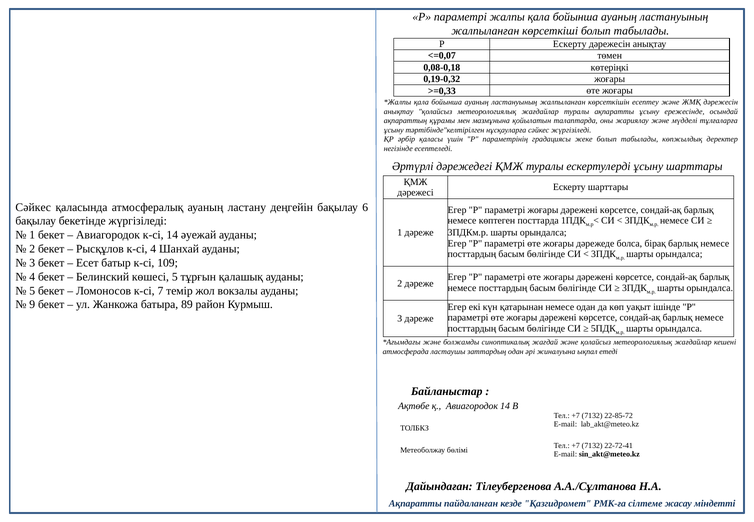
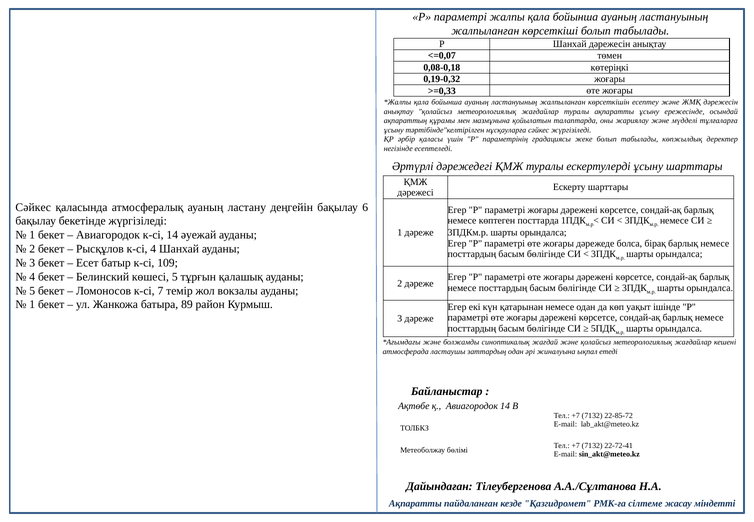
Р Ескерту: Ескерту -> Шанхай (570, 44)
9: 9 -> 1 (32, 305)
